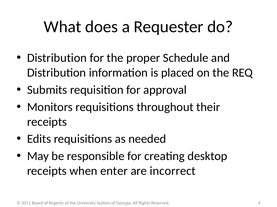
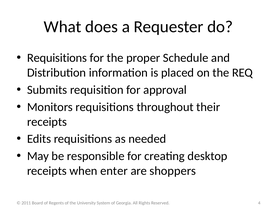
Distribution: Distribution -> Requisitions (57, 58)
incorrect: incorrect -> shoppers (173, 171)
